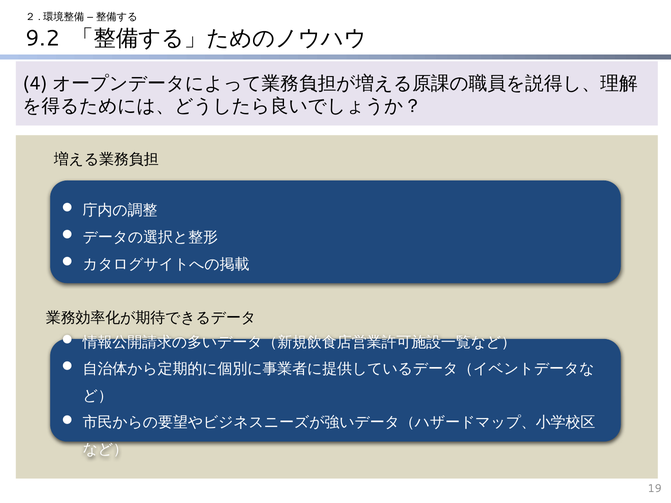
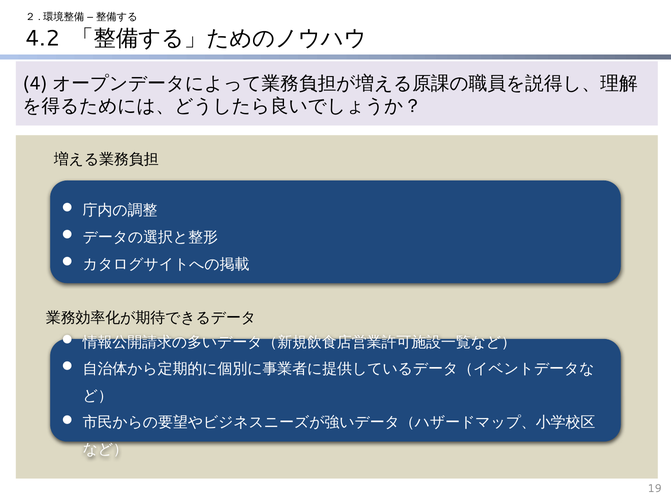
9.2: 9.2 -> 4.2 (42, 38)
